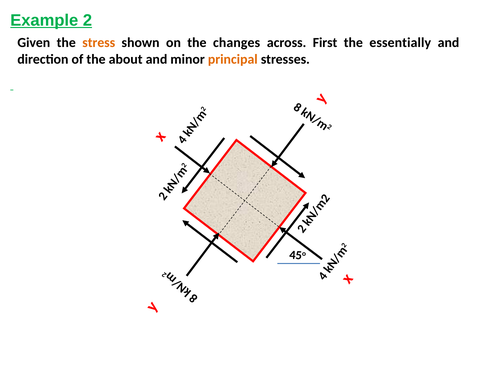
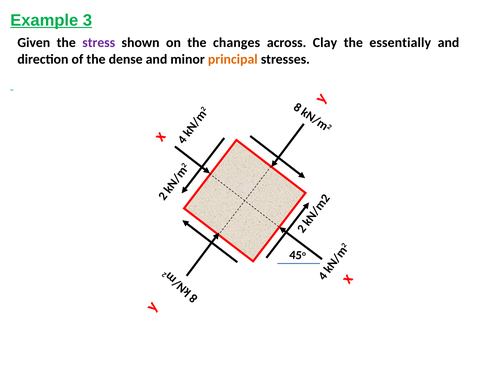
Example 2: 2 -> 3 (87, 20)
stress colour: orange -> purple (99, 43)
First: First -> Clay (325, 43)
about: about -> dense (126, 59)
